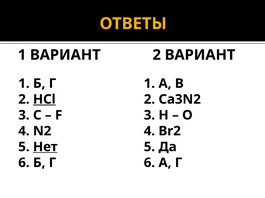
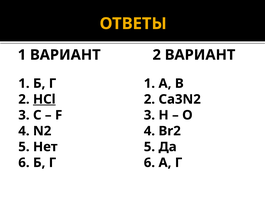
Нет underline: present -> none (45, 147)
